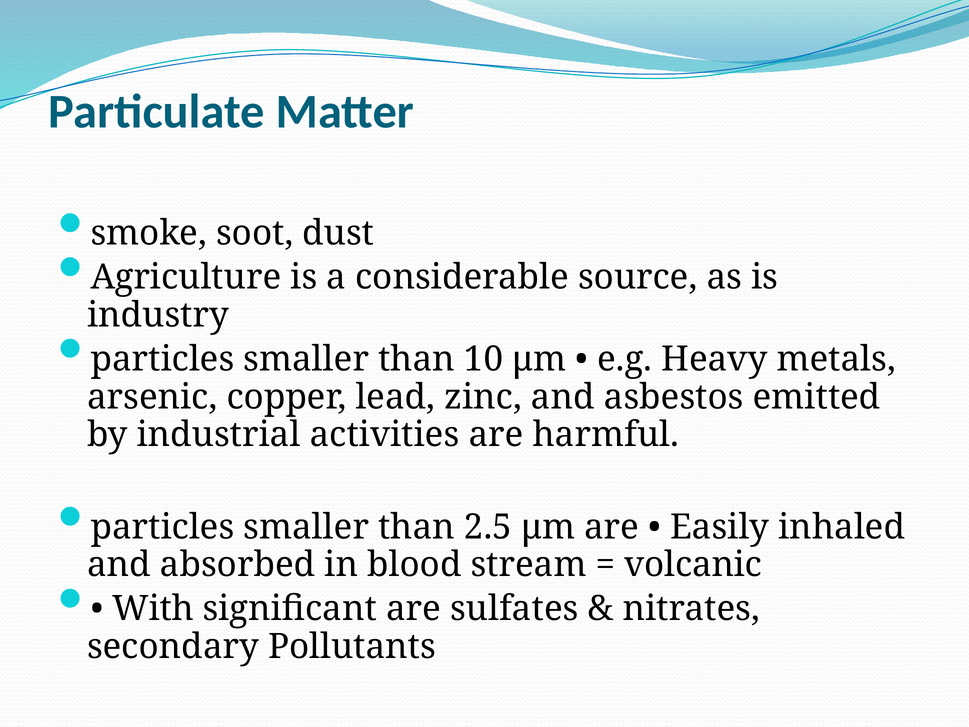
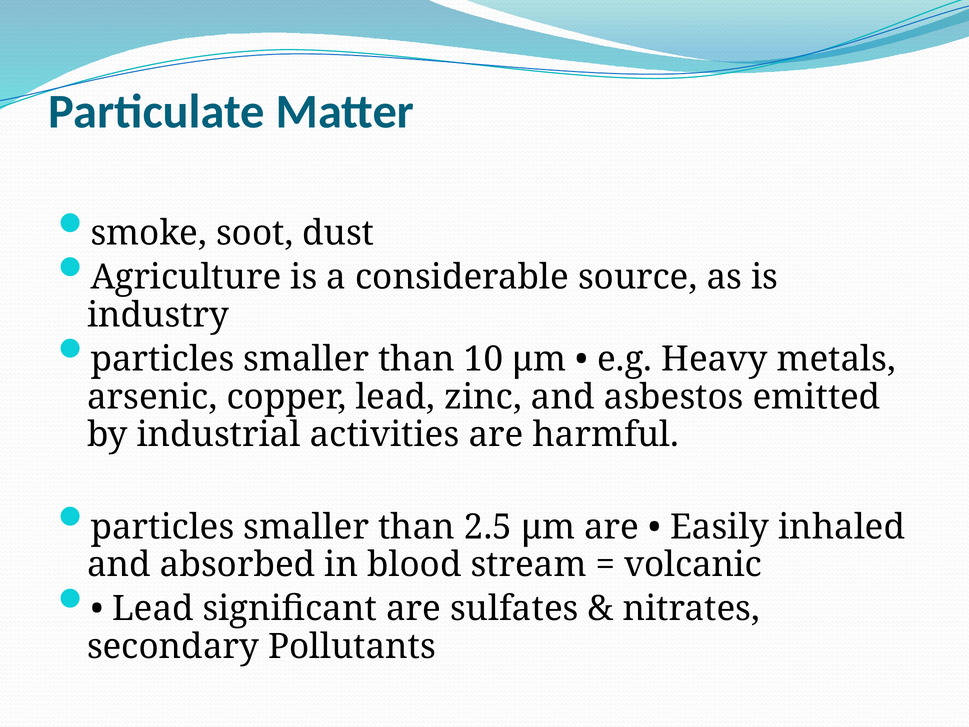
With: With -> Lead (153, 609)
